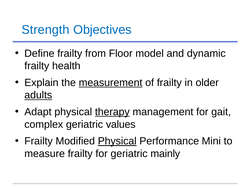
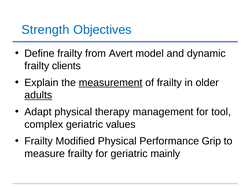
Floor: Floor -> Avert (121, 53)
health: health -> clients (66, 66)
therapy underline: present -> none (112, 112)
gait: gait -> tool (221, 112)
Physical underline: present -> none (117, 141)
Mini: Mini -> Grip (211, 141)
